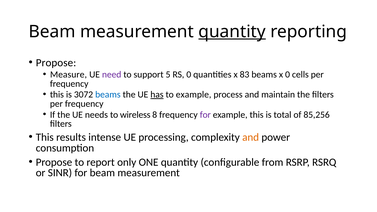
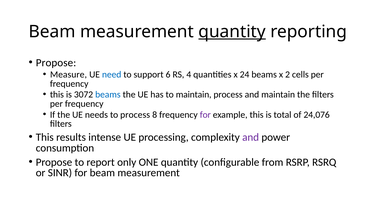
need colour: purple -> blue (112, 75)
5: 5 -> 6 (168, 75)
RS 0: 0 -> 4 (189, 75)
83: 83 -> 24 (245, 75)
x 0: 0 -> 2 (288, 75)
has underline: present -> none (157, 95)
to example: example -> maintain (194, 95)
to wireless: wireless -> process (135, 115)
85,256: 85,256 -> 24,076 (317, 115)
and colour: orange -> purple (251, 137)
